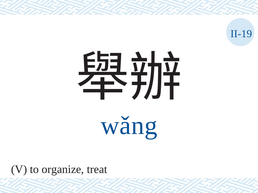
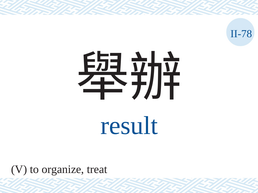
II-19: II-19 -> II-78 (241, 34)
wǎng: wǎng -> result (129, 126)
